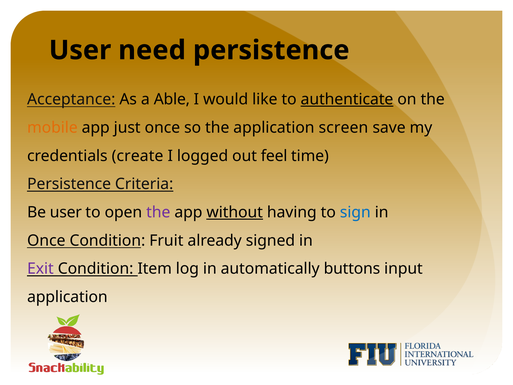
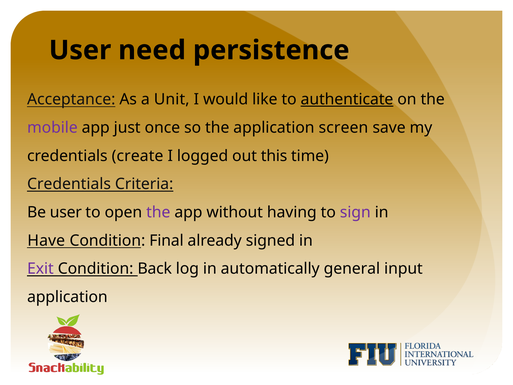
Able: Able -> Unit (172, 99)
mobile colour: orange -> purple (52, 128)
feel: feel -> this (274, 156)
Persistence: Persistence -> Credentials (69, 184)
without underline: present -> none (235, 212)
sign colour: blue -> purple (355, 212)
Once: Once -> Have (46, 240)
Fruit: Fruit -> Final (166, 240)
Item: Item -> Back (155, 269)
buttons: buttons -> general (352, 269)
